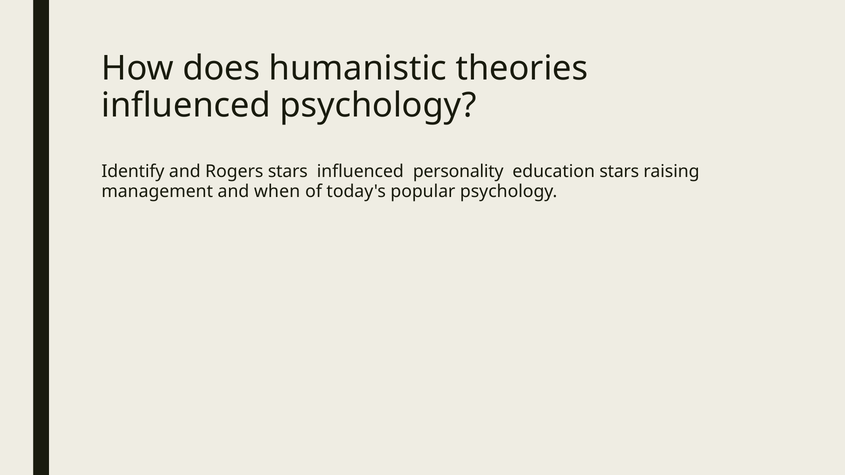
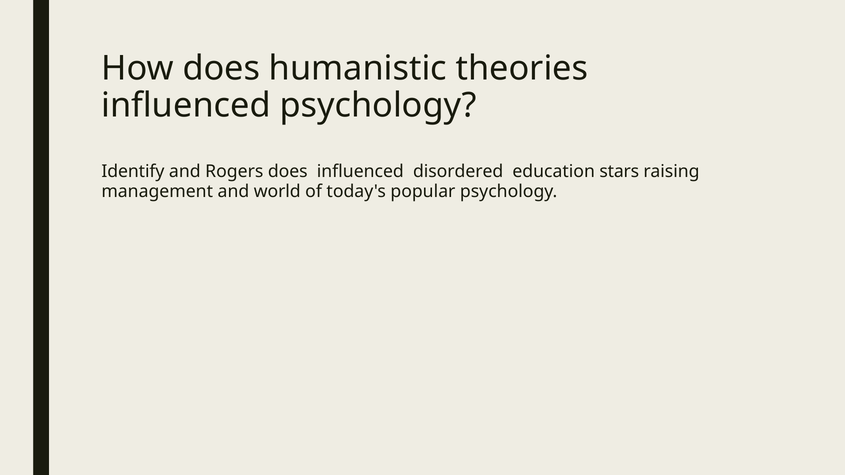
Rogers stars: stars -> does (288, 172)
personality: personality -> disordered (458, 172)
when: when -> world (277, 192)
